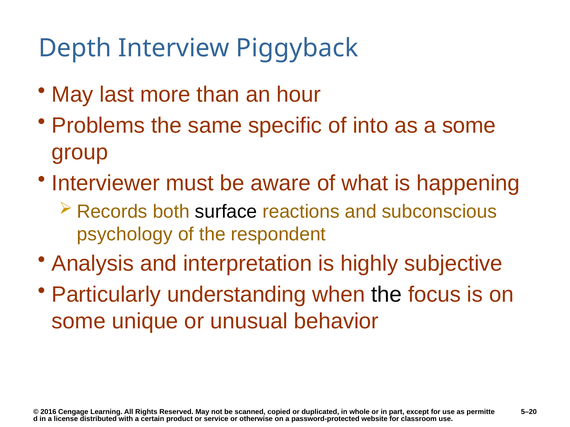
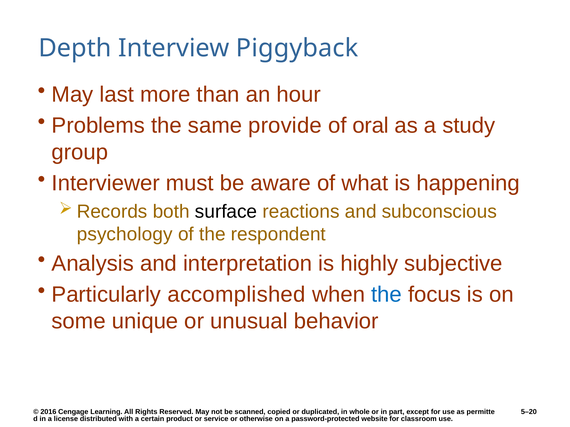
specific: specific -> provide (285, 126)
into: into -> oral (371, 126)
a some: some -> study (469, 126)
understanding: understanding -> accomplished (236, 295)
the colour: black -> blue (387, 295)
